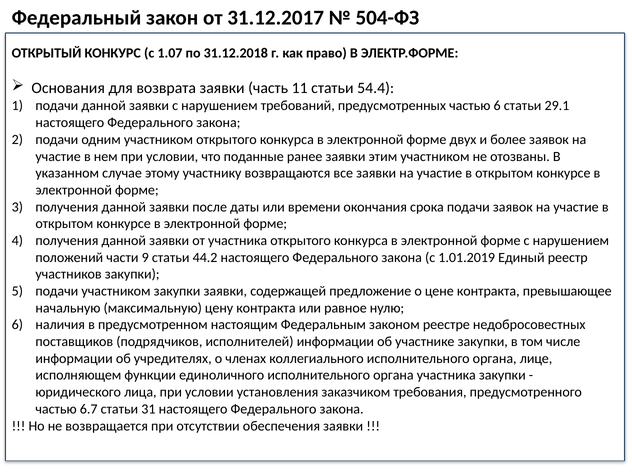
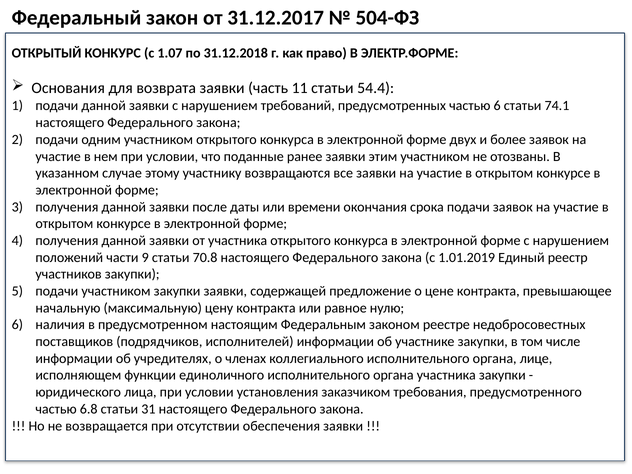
29.1: 29.1 -> 74.1 (557, 106)
44.2: 44.2 -> 70.8 (205, 257)
6.7: 6.7 -> 6.8 (89, 409)
